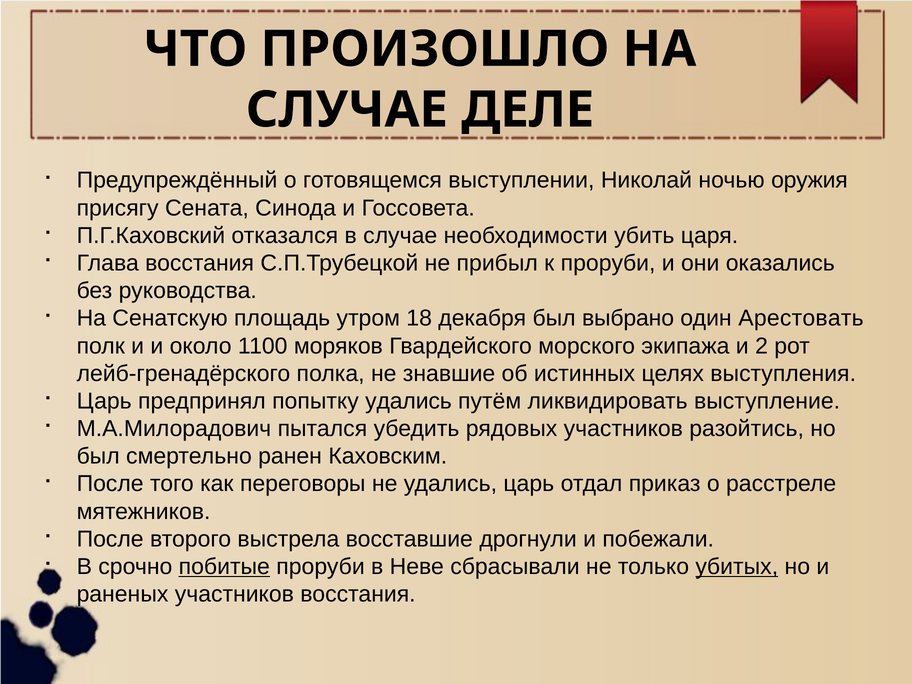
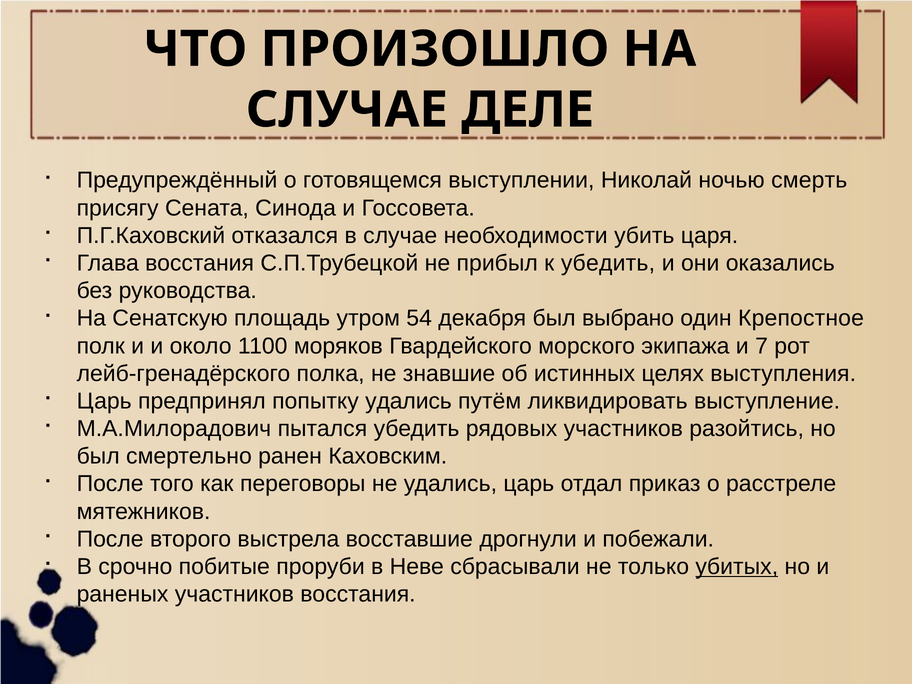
оружия: оружия -> смерть (809, 180)
к проруби: проруби -> убедить (608, 263)
18: 18 -> 54 (419, 318)
Арестовать: Арестовать -> Крепостное (801, 318)
2: 2 -> 7 (762, 346)
побитые underline: present -> none (224, 567)
